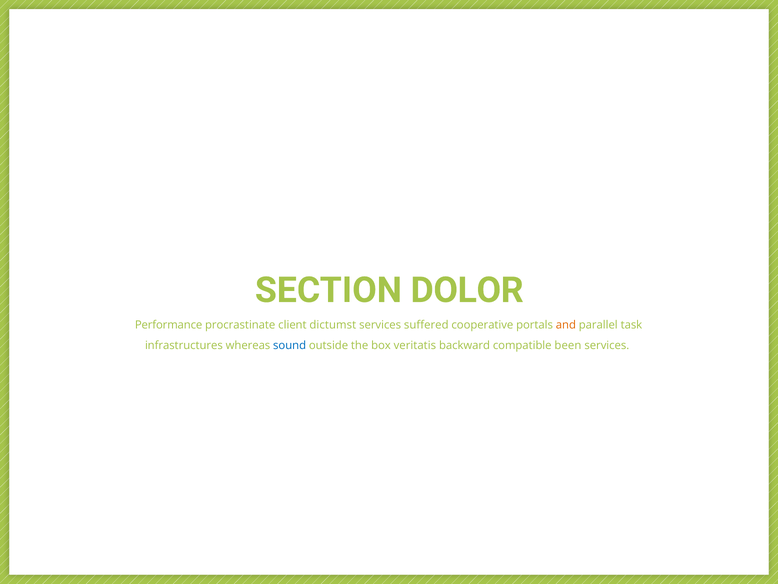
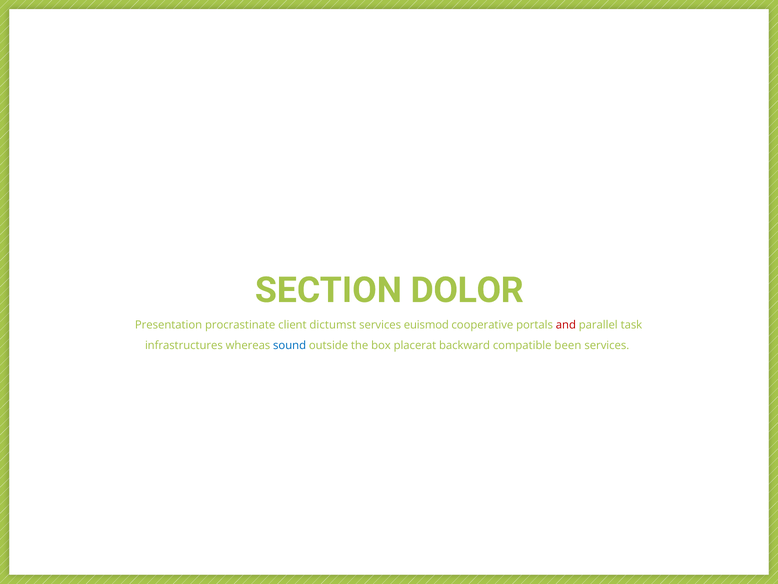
Performance: Performance -> Presentation (169, 325)
suffered: suffered -> euismod (426, 325)
and colour: orange -> red (566, 325)
veritatis: veritatis -> placerat (415, 345)
